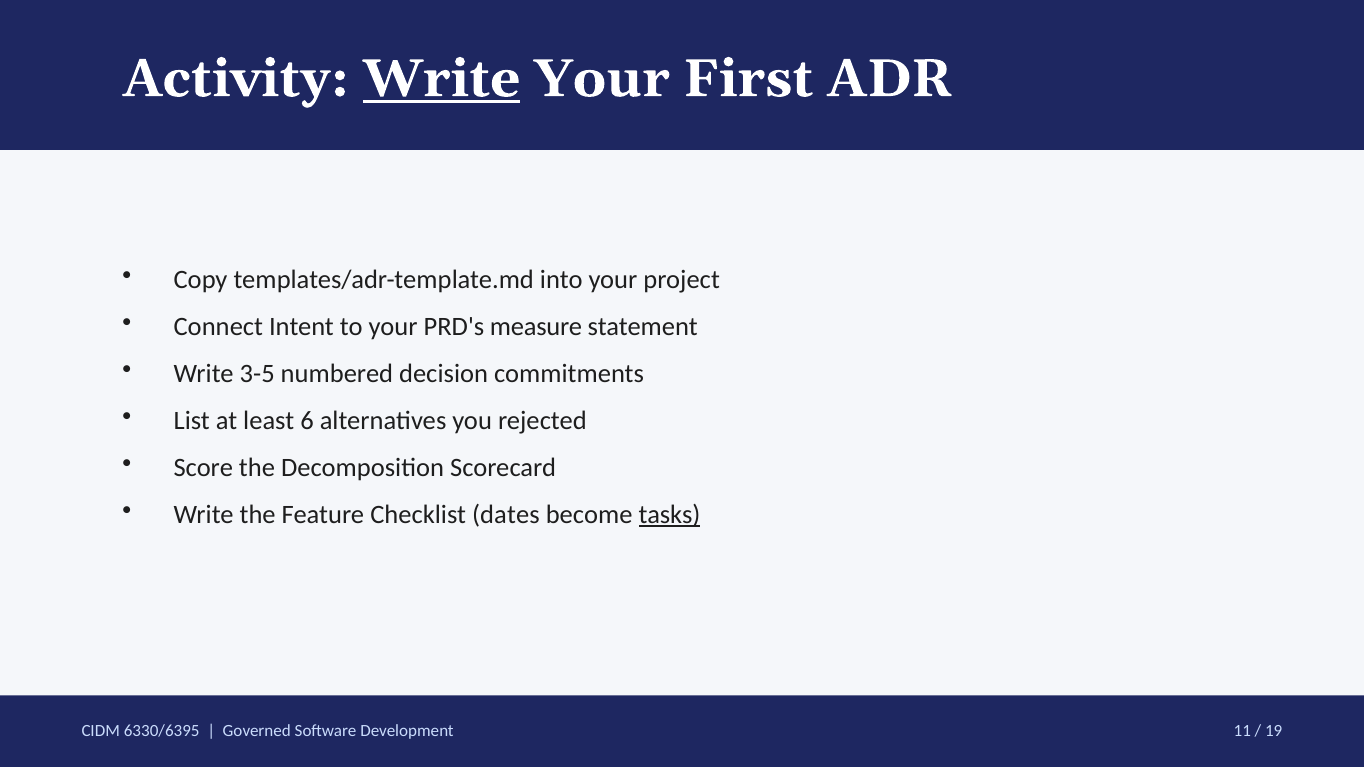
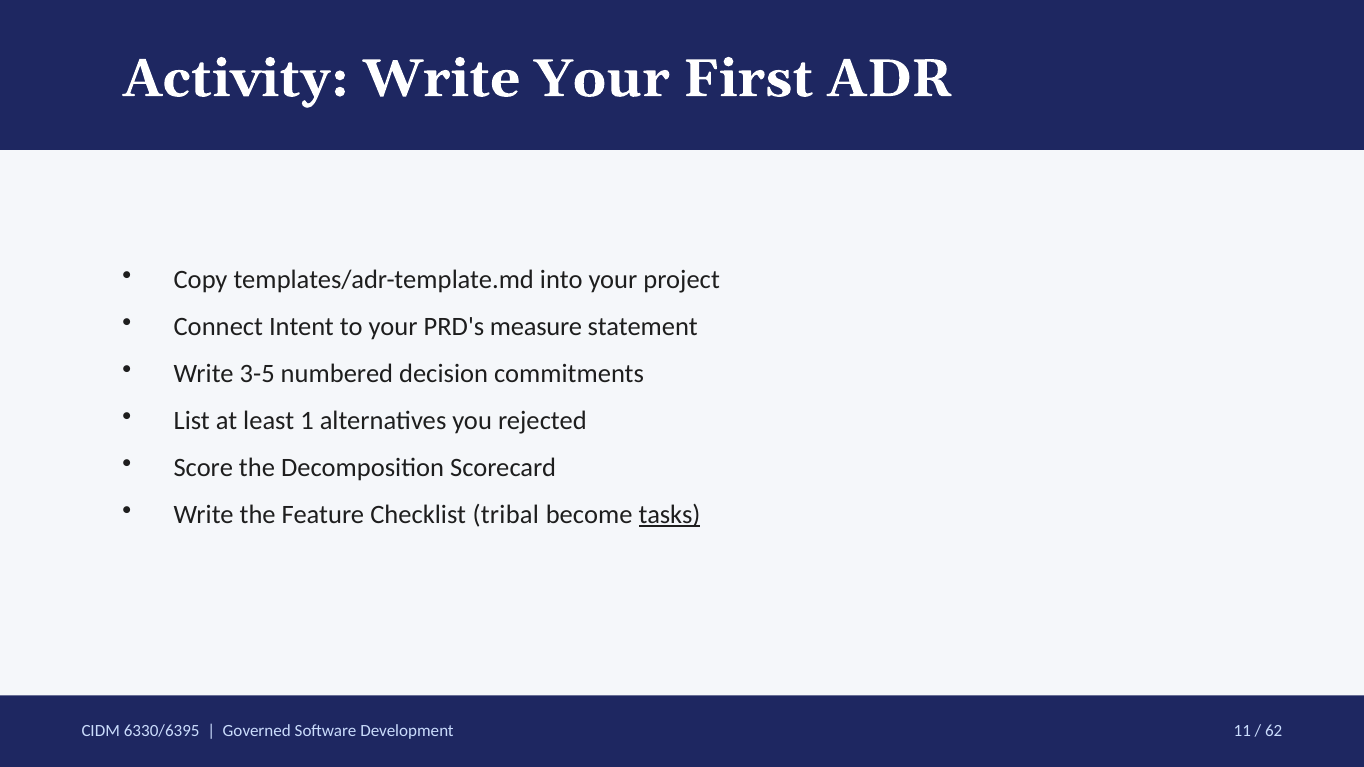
Write underline: present -> none (442, 79)
6: 6 -> 1 (307, 421)
dates: dates -> tribal (506, 515)
19: 19 -> 62 (1274, 731)
